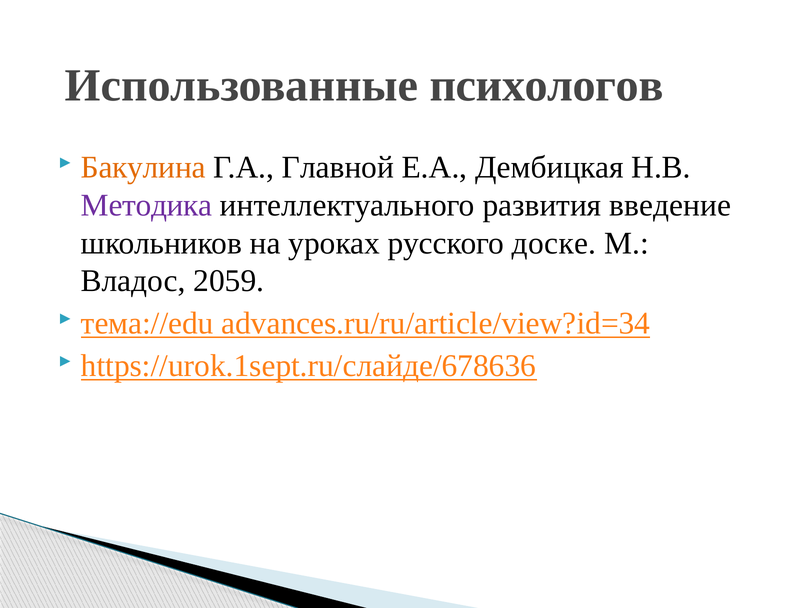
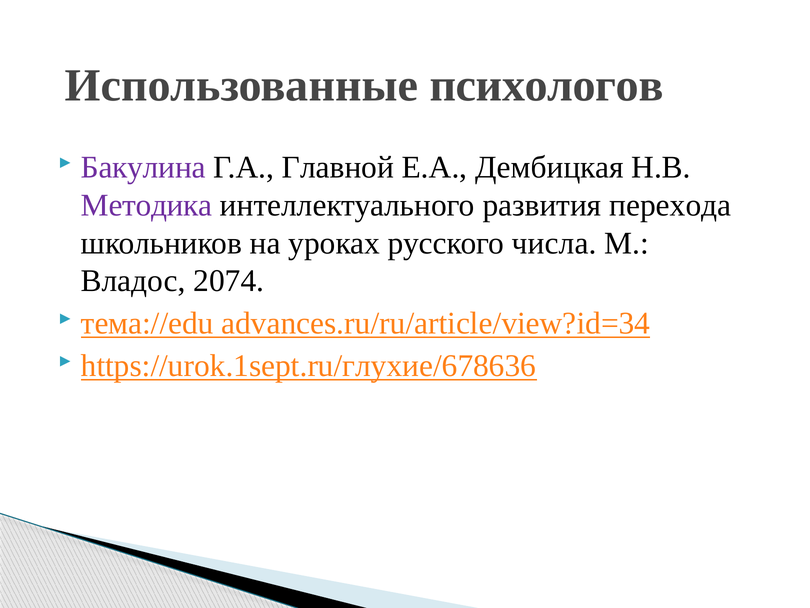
Бакулина colour: orange -> purple (143, 167)
введение: введение -> перехода (670, 205)
доске: доске -> числа (554, 243)
2059: 2059 -> 2074 (229, 281)
https://urok.1sept.ru/слайде/678636: https://urok.1sept.ru/слайде/678636 -> https://urok.1sept.ru/глухие/678636 (309, 365)
